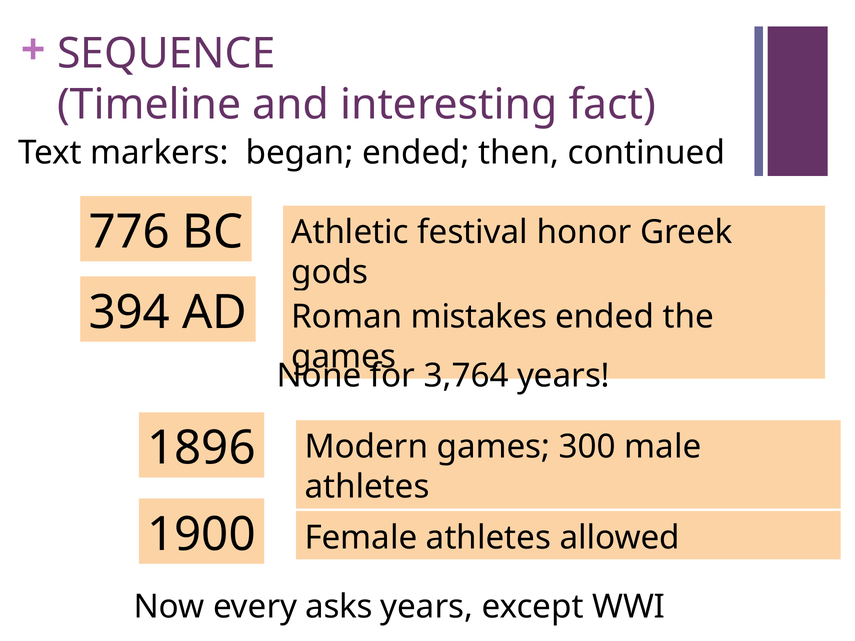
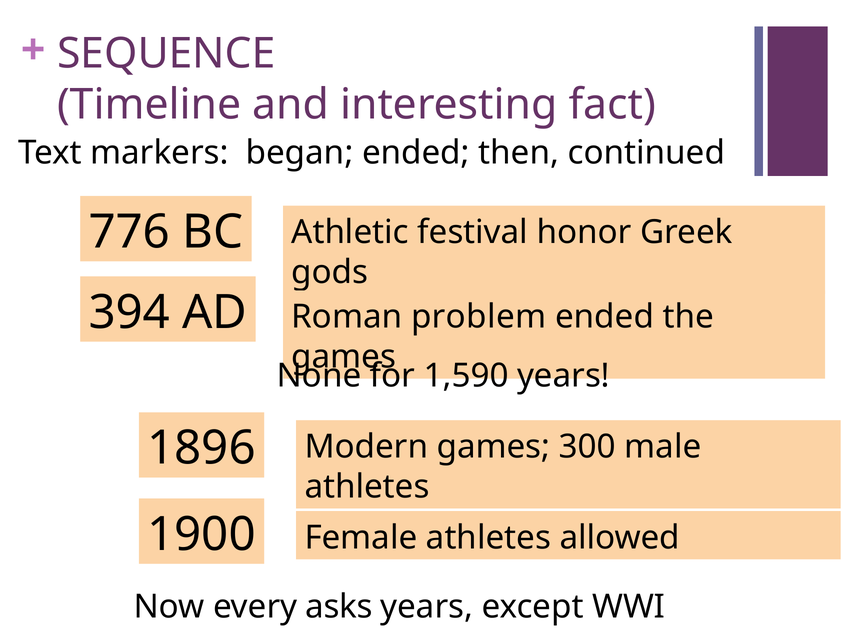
mistakes: mistakes -> problem (479, 317)
3,764: 3,764 -> 1,590 (466, 376)
